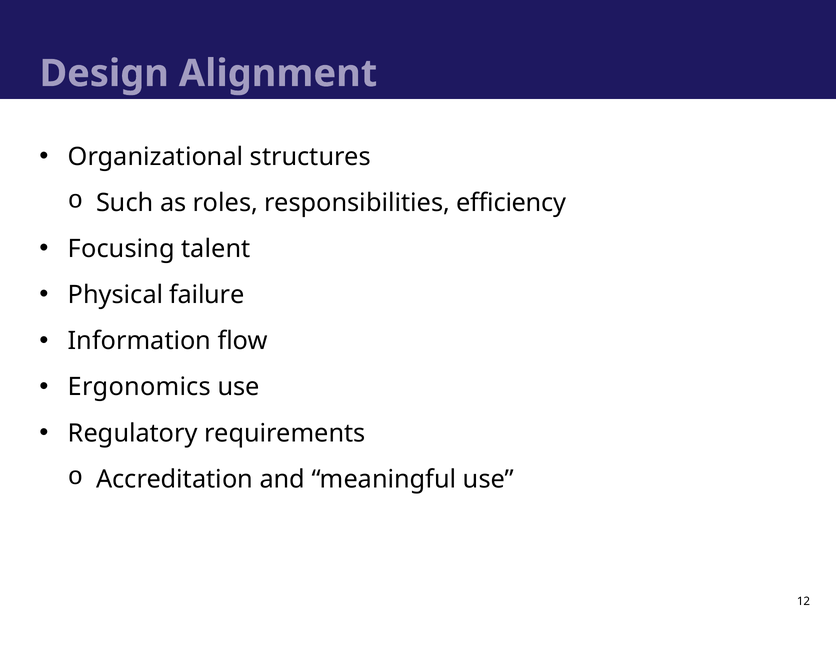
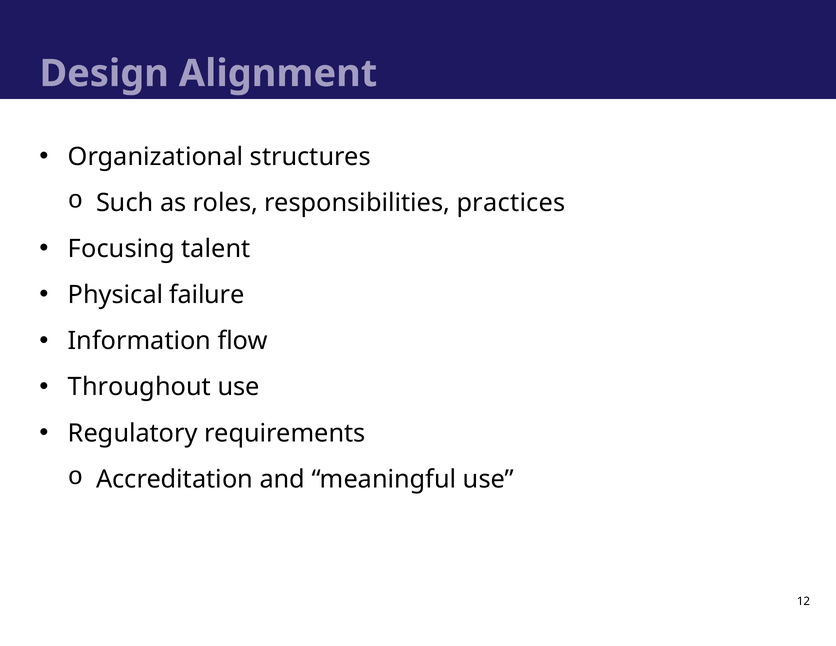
efficiency: efficiency -> practices (511, 203)
Ergonomics: Ergonomics -> Throughout (139, 387)
